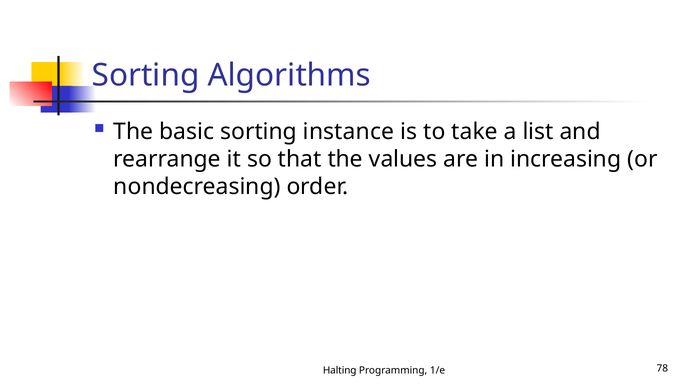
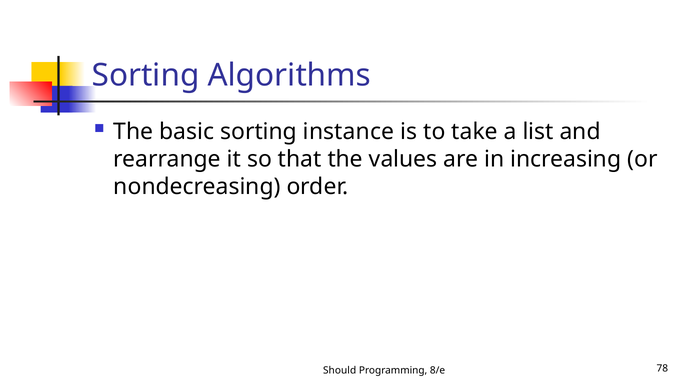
Halting: Halting -> Should (340, 370)
1/e: 1/e -> 8/e (438, 370)
